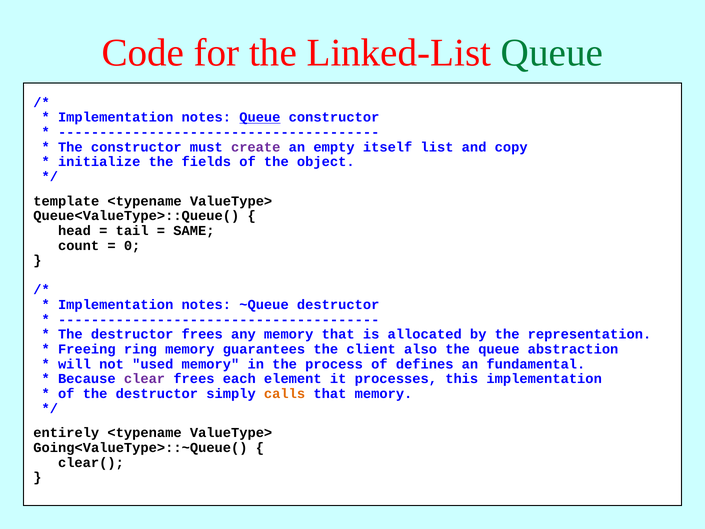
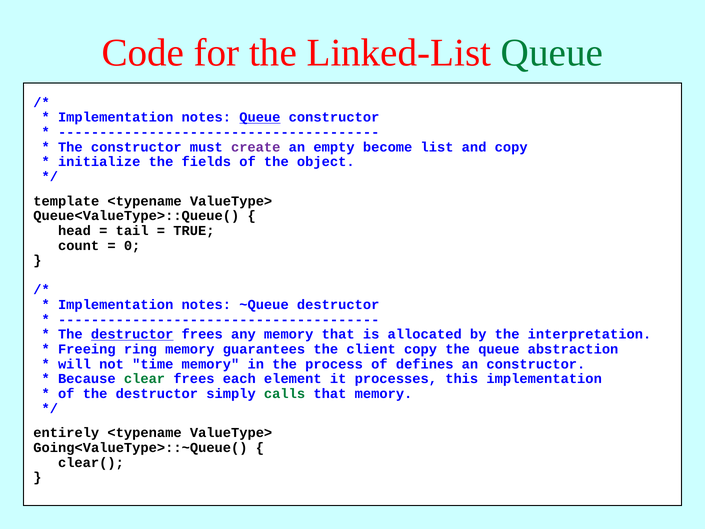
itself: itself -> become (388, 147)
SAME: SAME -> TRUE (194, 231)
destructor underline: none -> present (132, 334)
representation: representation -> interpretation (589, 334)
client also: also -> copy (421, 349)
used: used -> time (153, 364)
an fundamental: fundamental -> constructor (536, 364)
clear colour: purple -> green (145, 379)
calls colour: orange -> green (285, 394)
